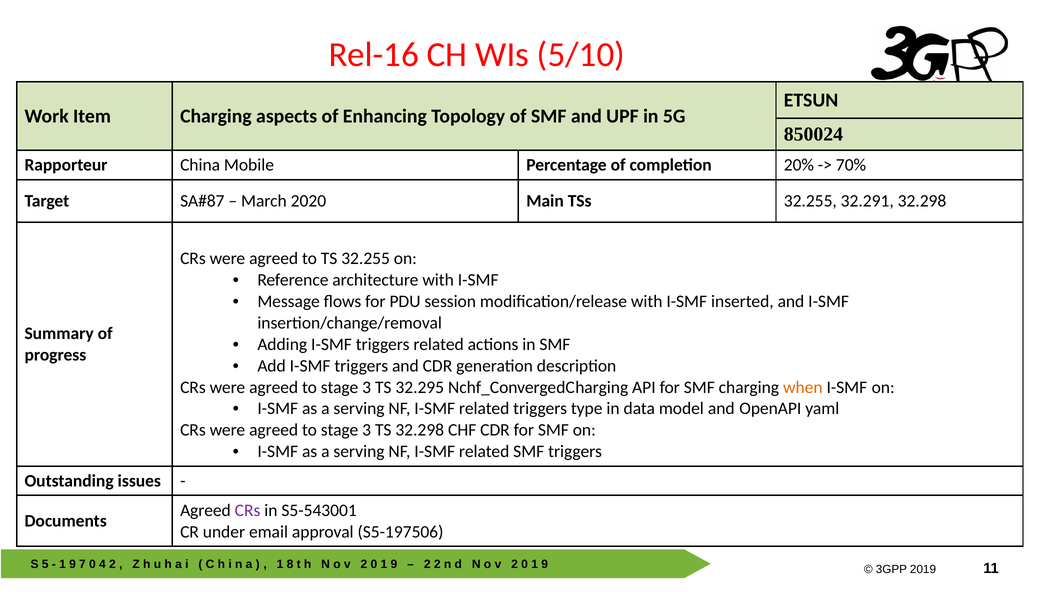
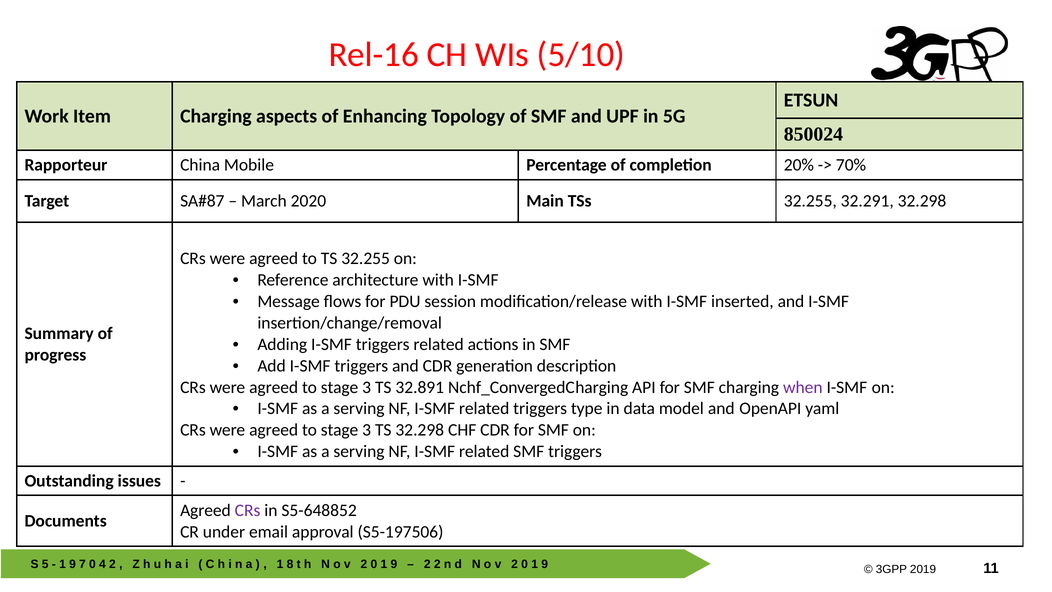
32.295: 32.295 -> 32.891 (420, 387)
when colour: orange -> purple (803, 387)
S5-543001: S5-543001 -> S5-648852 (319, 510)
